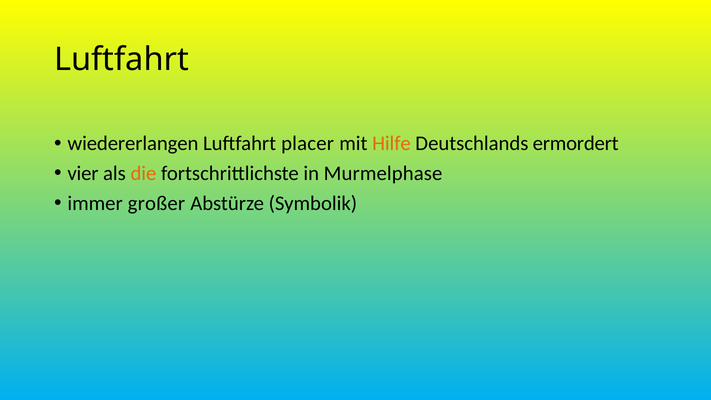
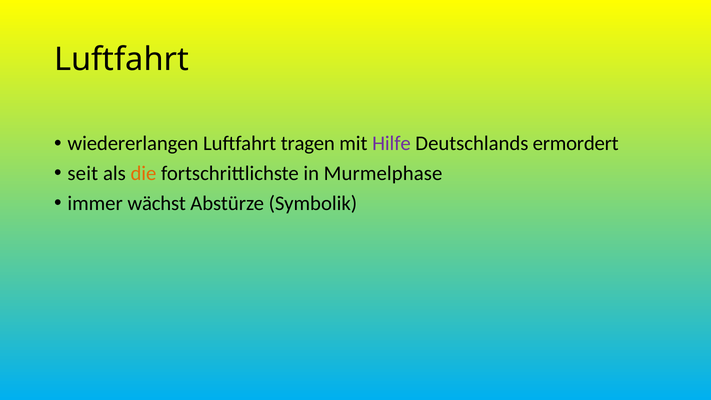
placer: placer -> tragen (308, 144)
Hilfe colour: orange -> purple (391, 144)
vier: vier -> seit (83, 173)
großer: großer -> wächst (157, 203)
